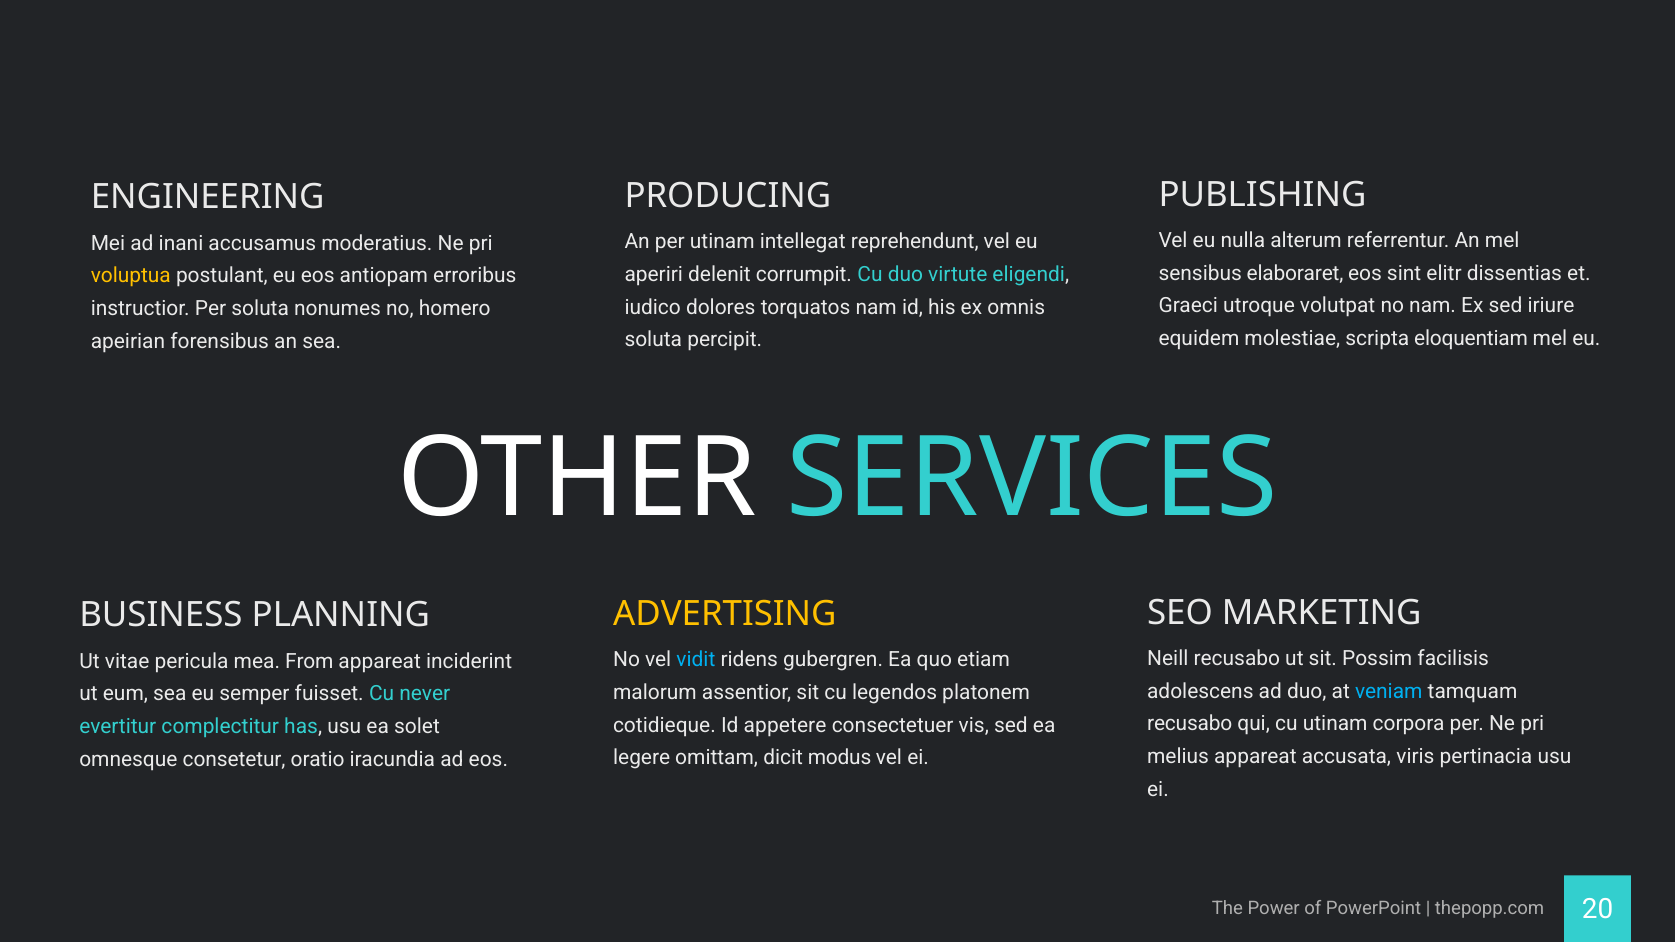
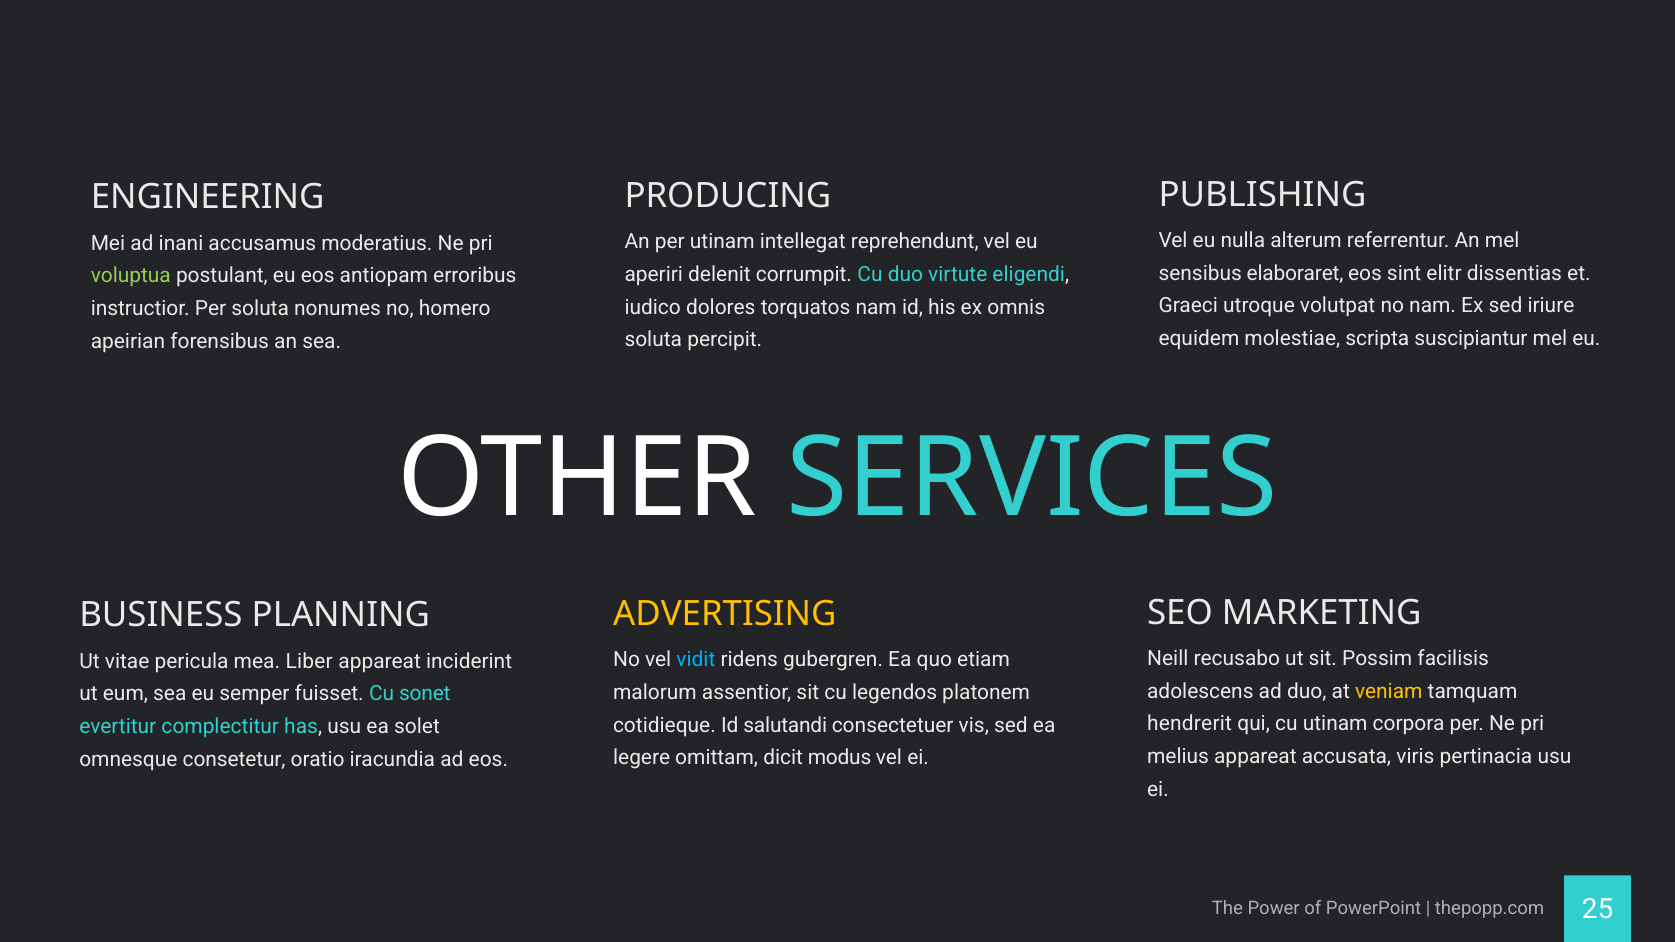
voluptua colour: yellow -> light green (131, 276)
eloquentiam: eloquentiam -> suscipiantur (1471, 339)
From: From -> Liber (309, 661)
veniam colour: light blue -> yellow (1389, 691)
never: never -> sonet (425, 694)
recusabo: recusabo -> hendrerit (1190, 724)
appetere: appetere -> salutandi (785, 725)
20: 20 -> 25 (1598, 909)
